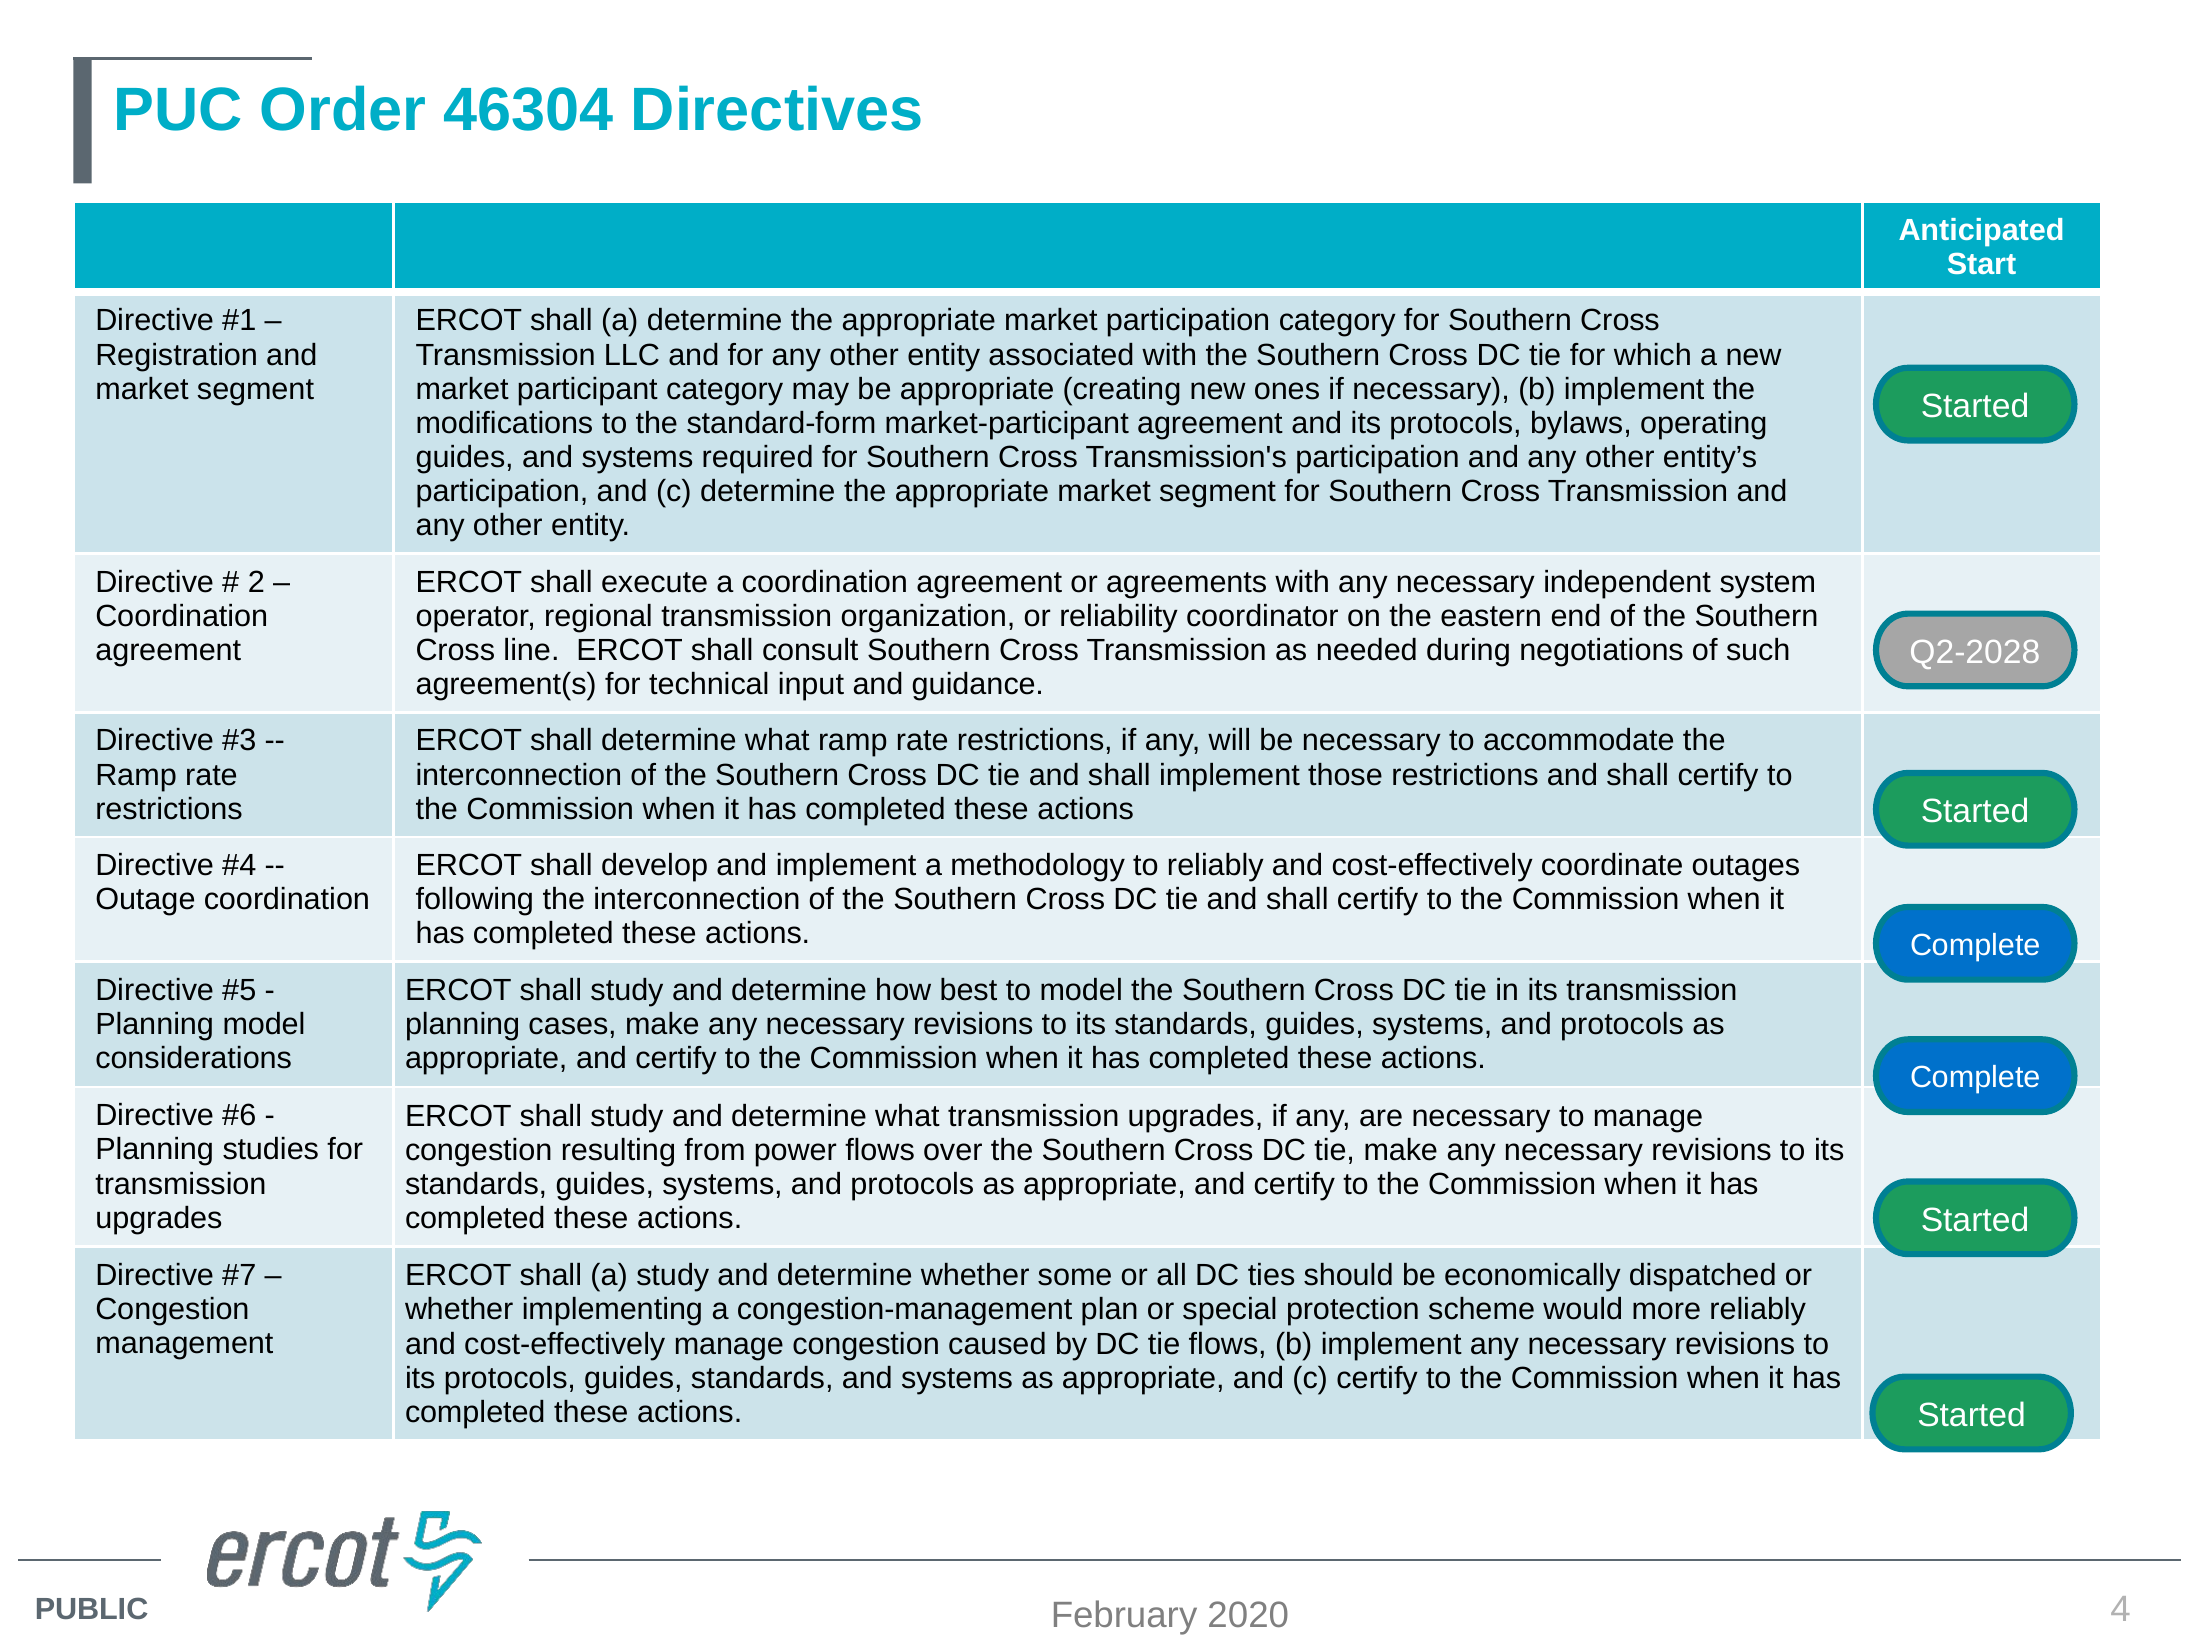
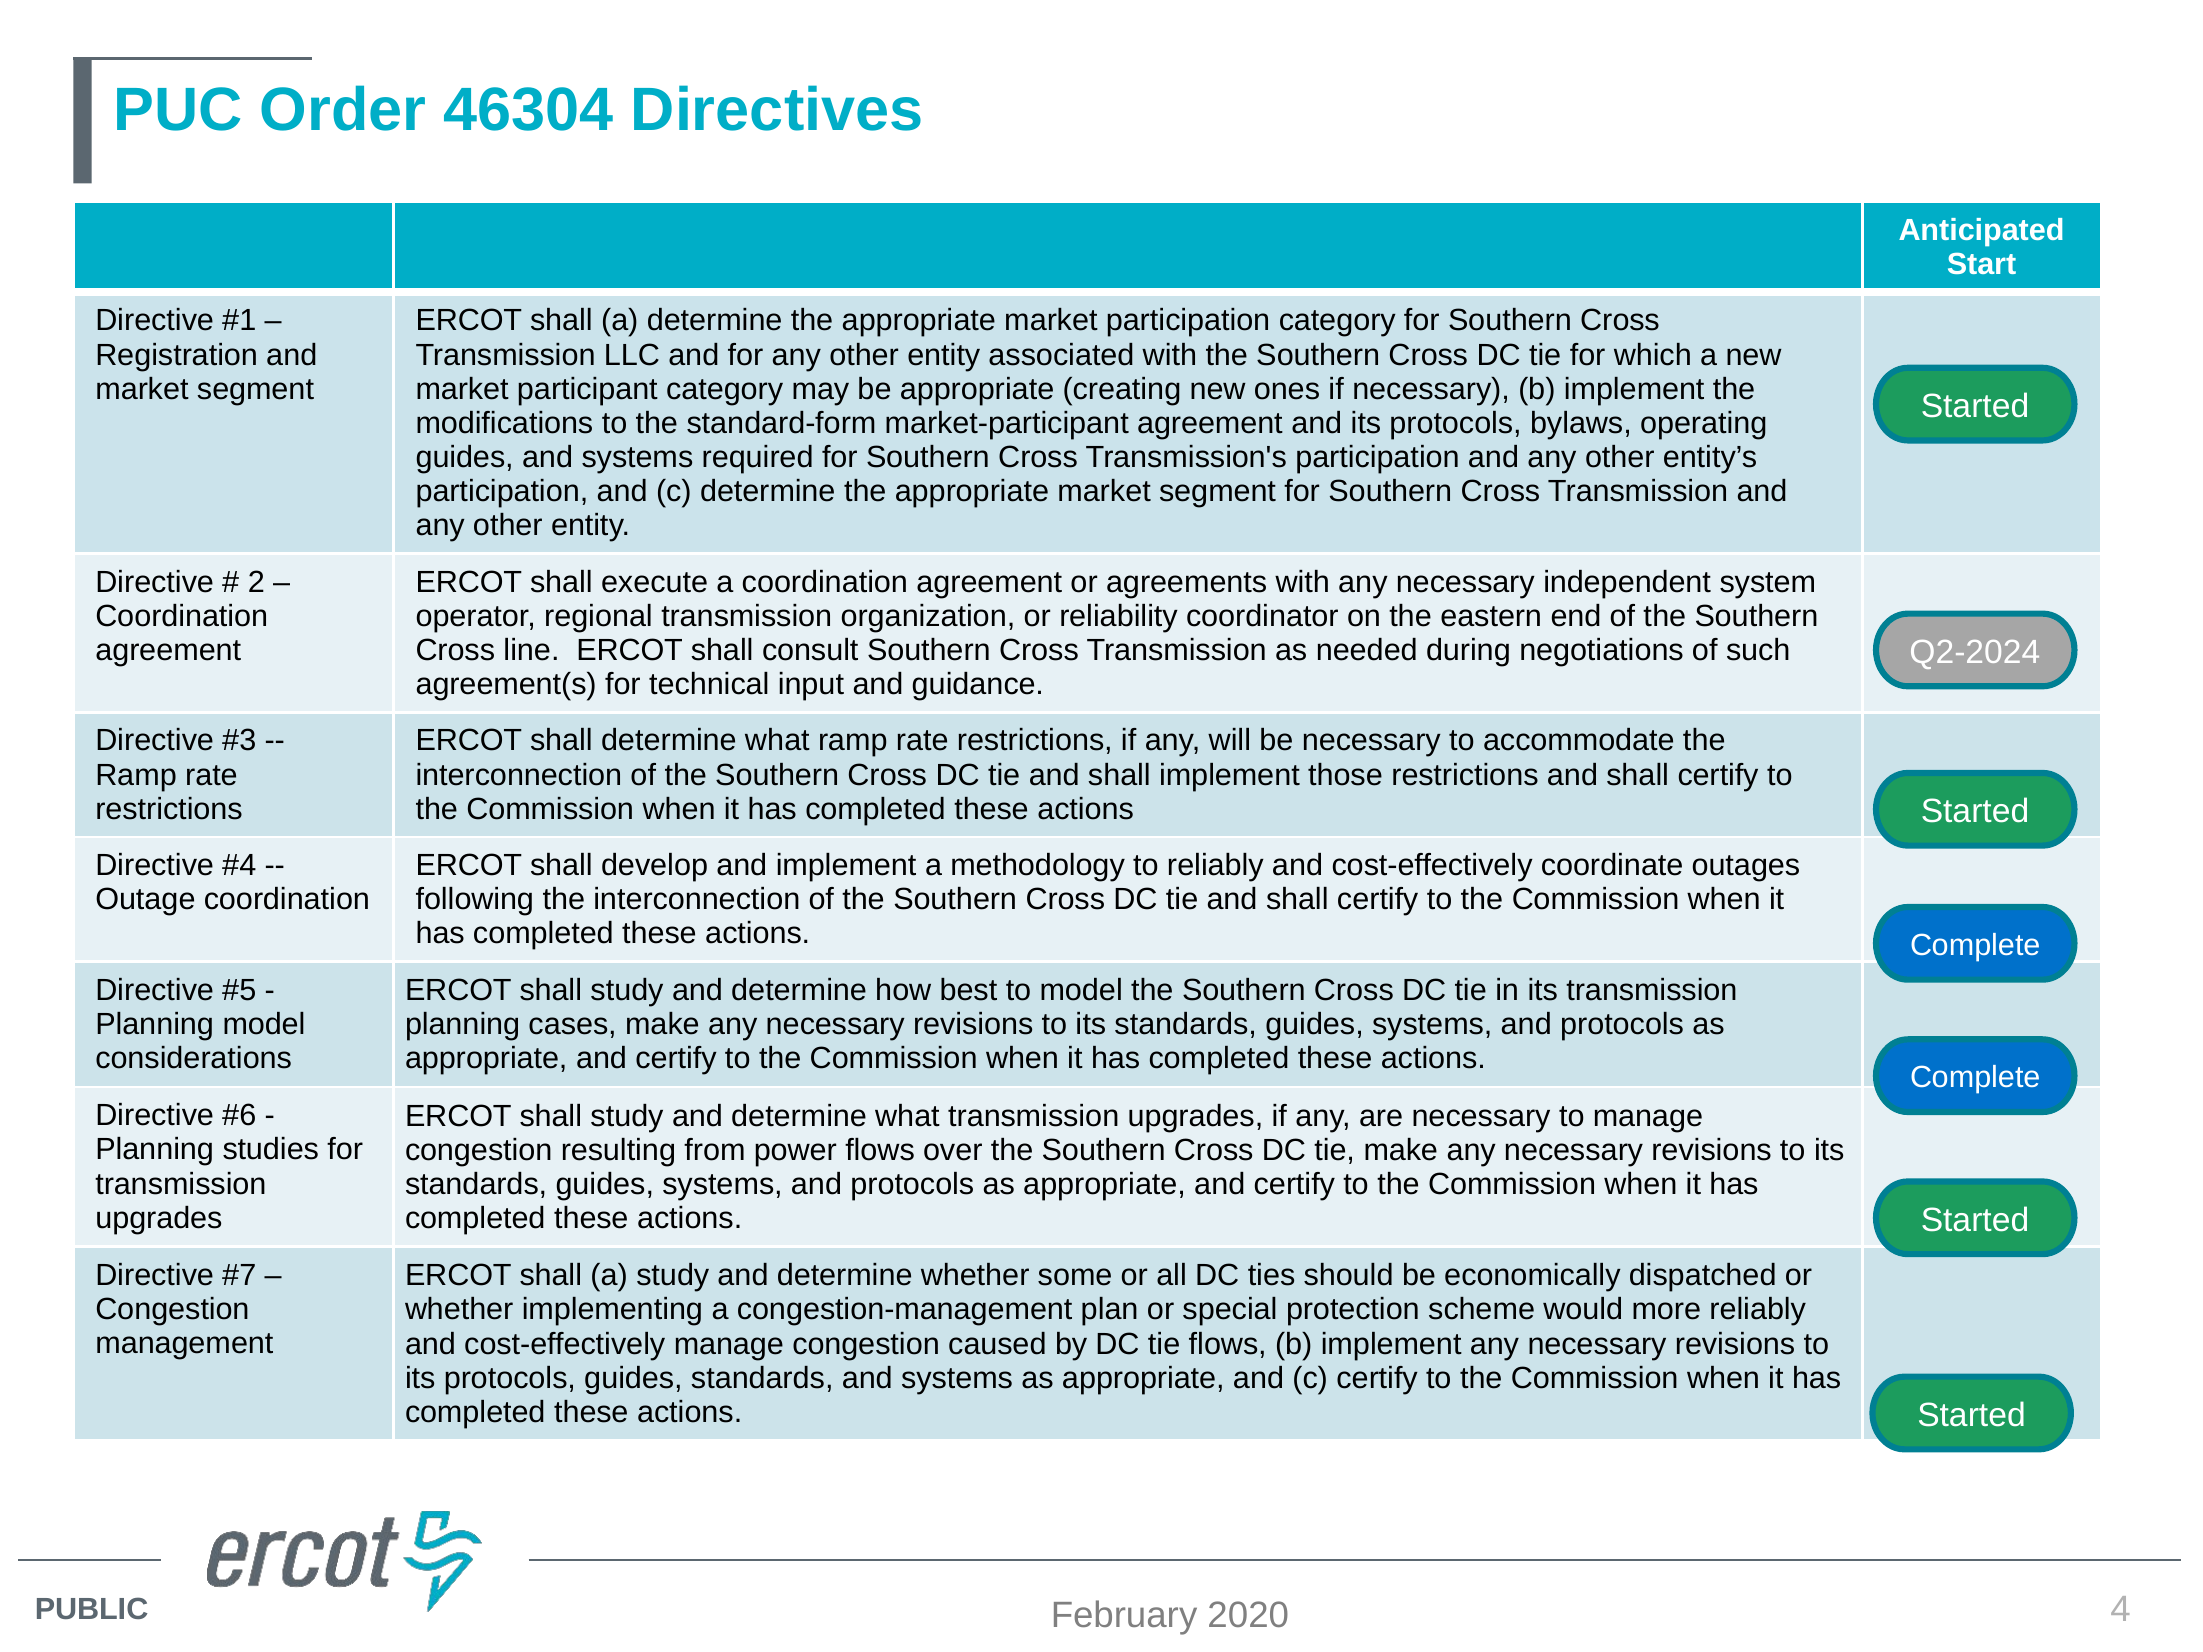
Q2-2028: Q2-2028 -> Q2-2024 (1975, 652)
